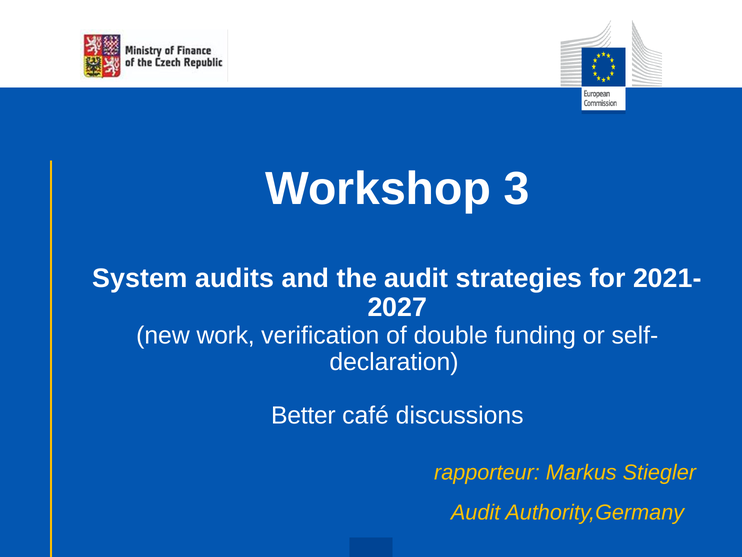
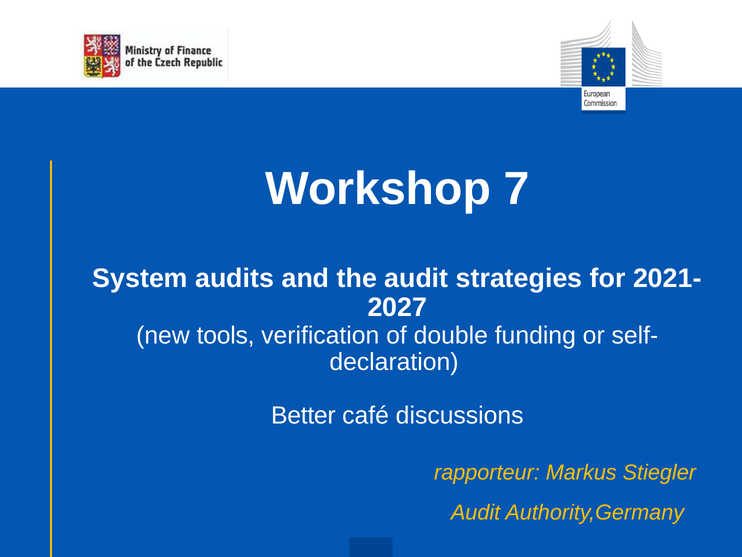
3: 3 -> 7 (517, 189)
work: work -> tools (226, 335)
